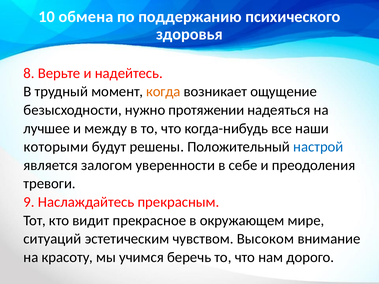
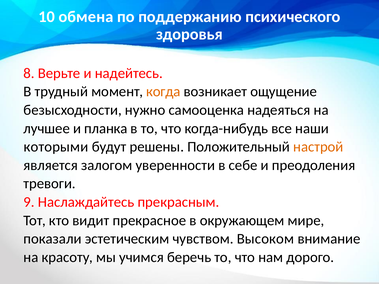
протяжении: протяжении -> самооценка (206, 110)
между: между -> планка (106, 129)
настрой colour: blue -> orange (318, 147)
ситуаций: ситуаций -> показали (52, 239)
